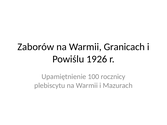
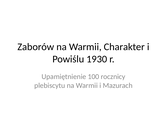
Granicach: Granicach -> Charakter (124, 47)
1926: 1926 -> 1930 (97, 59)
